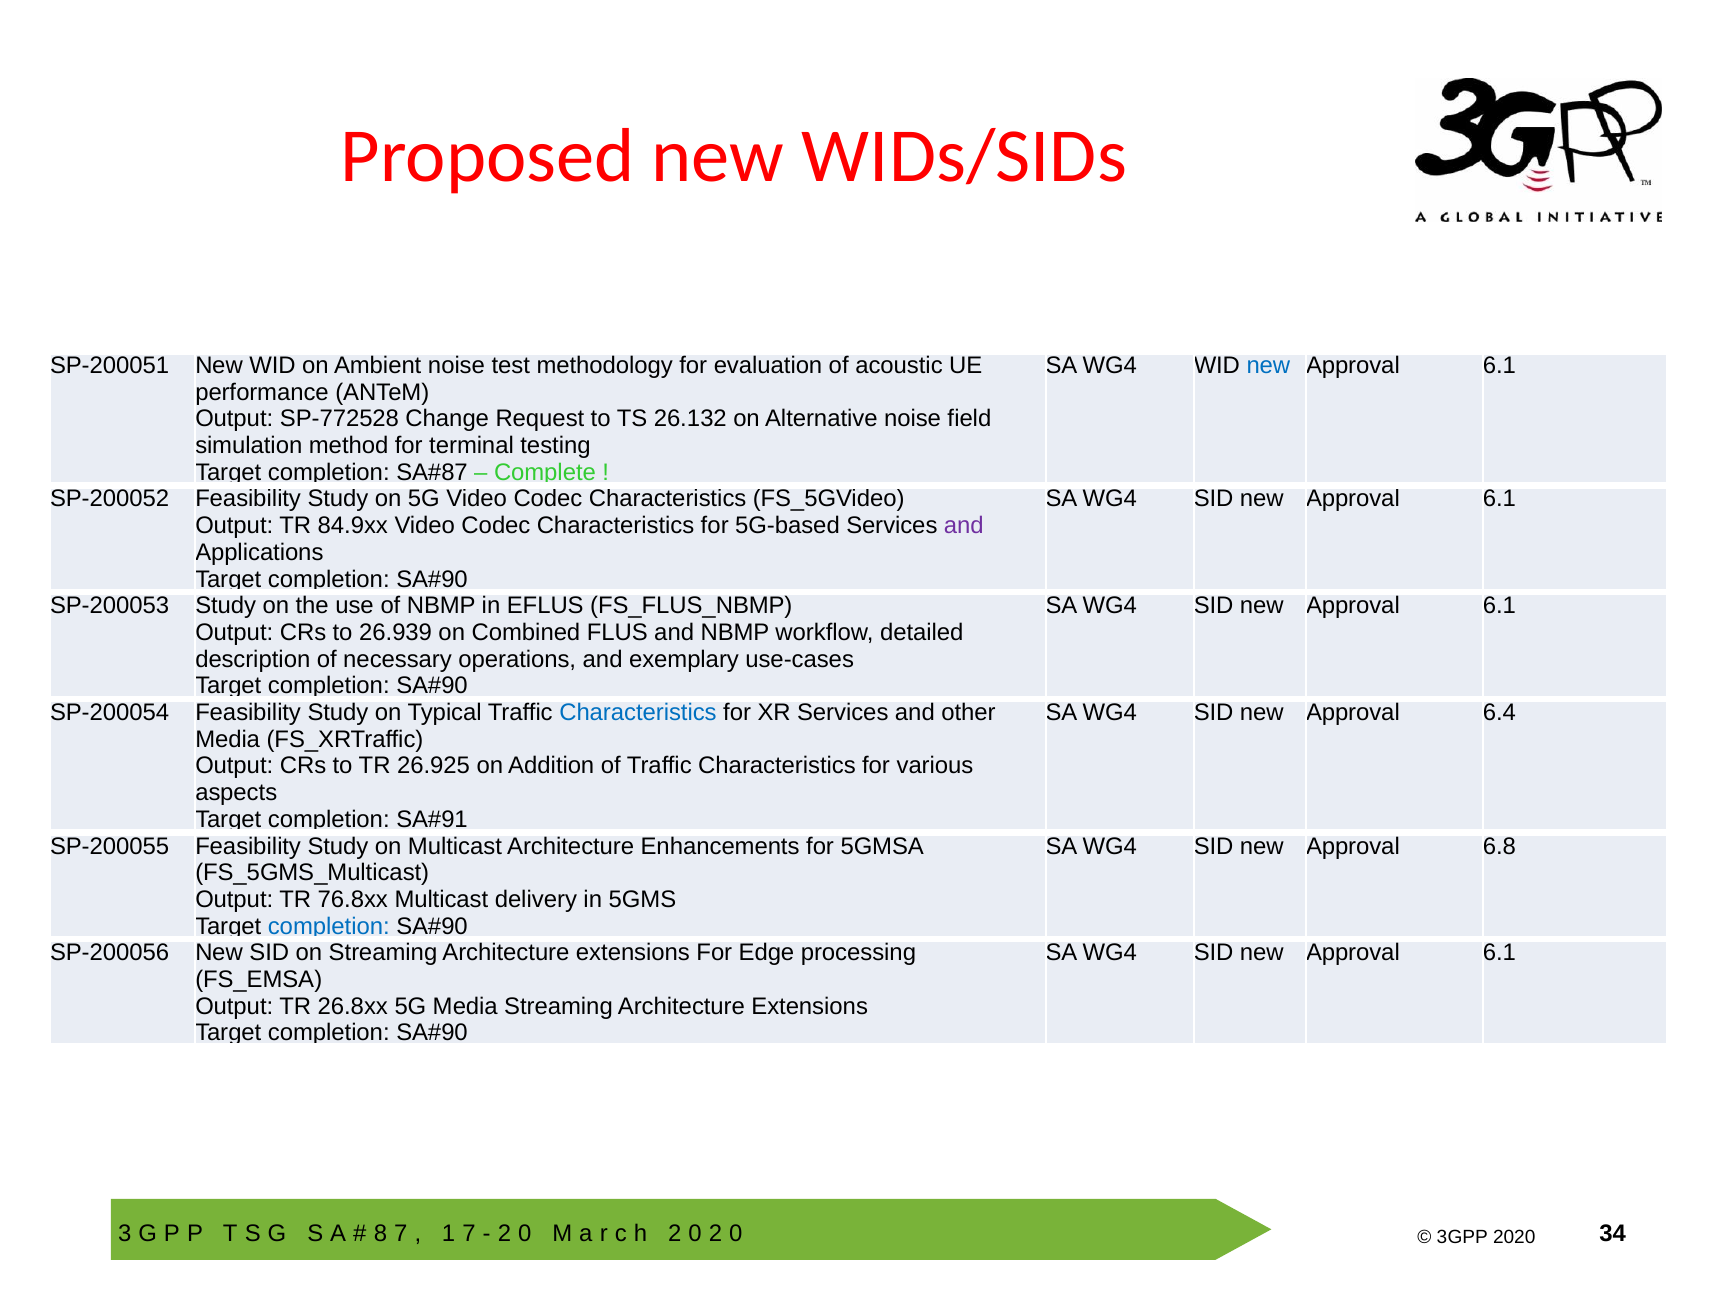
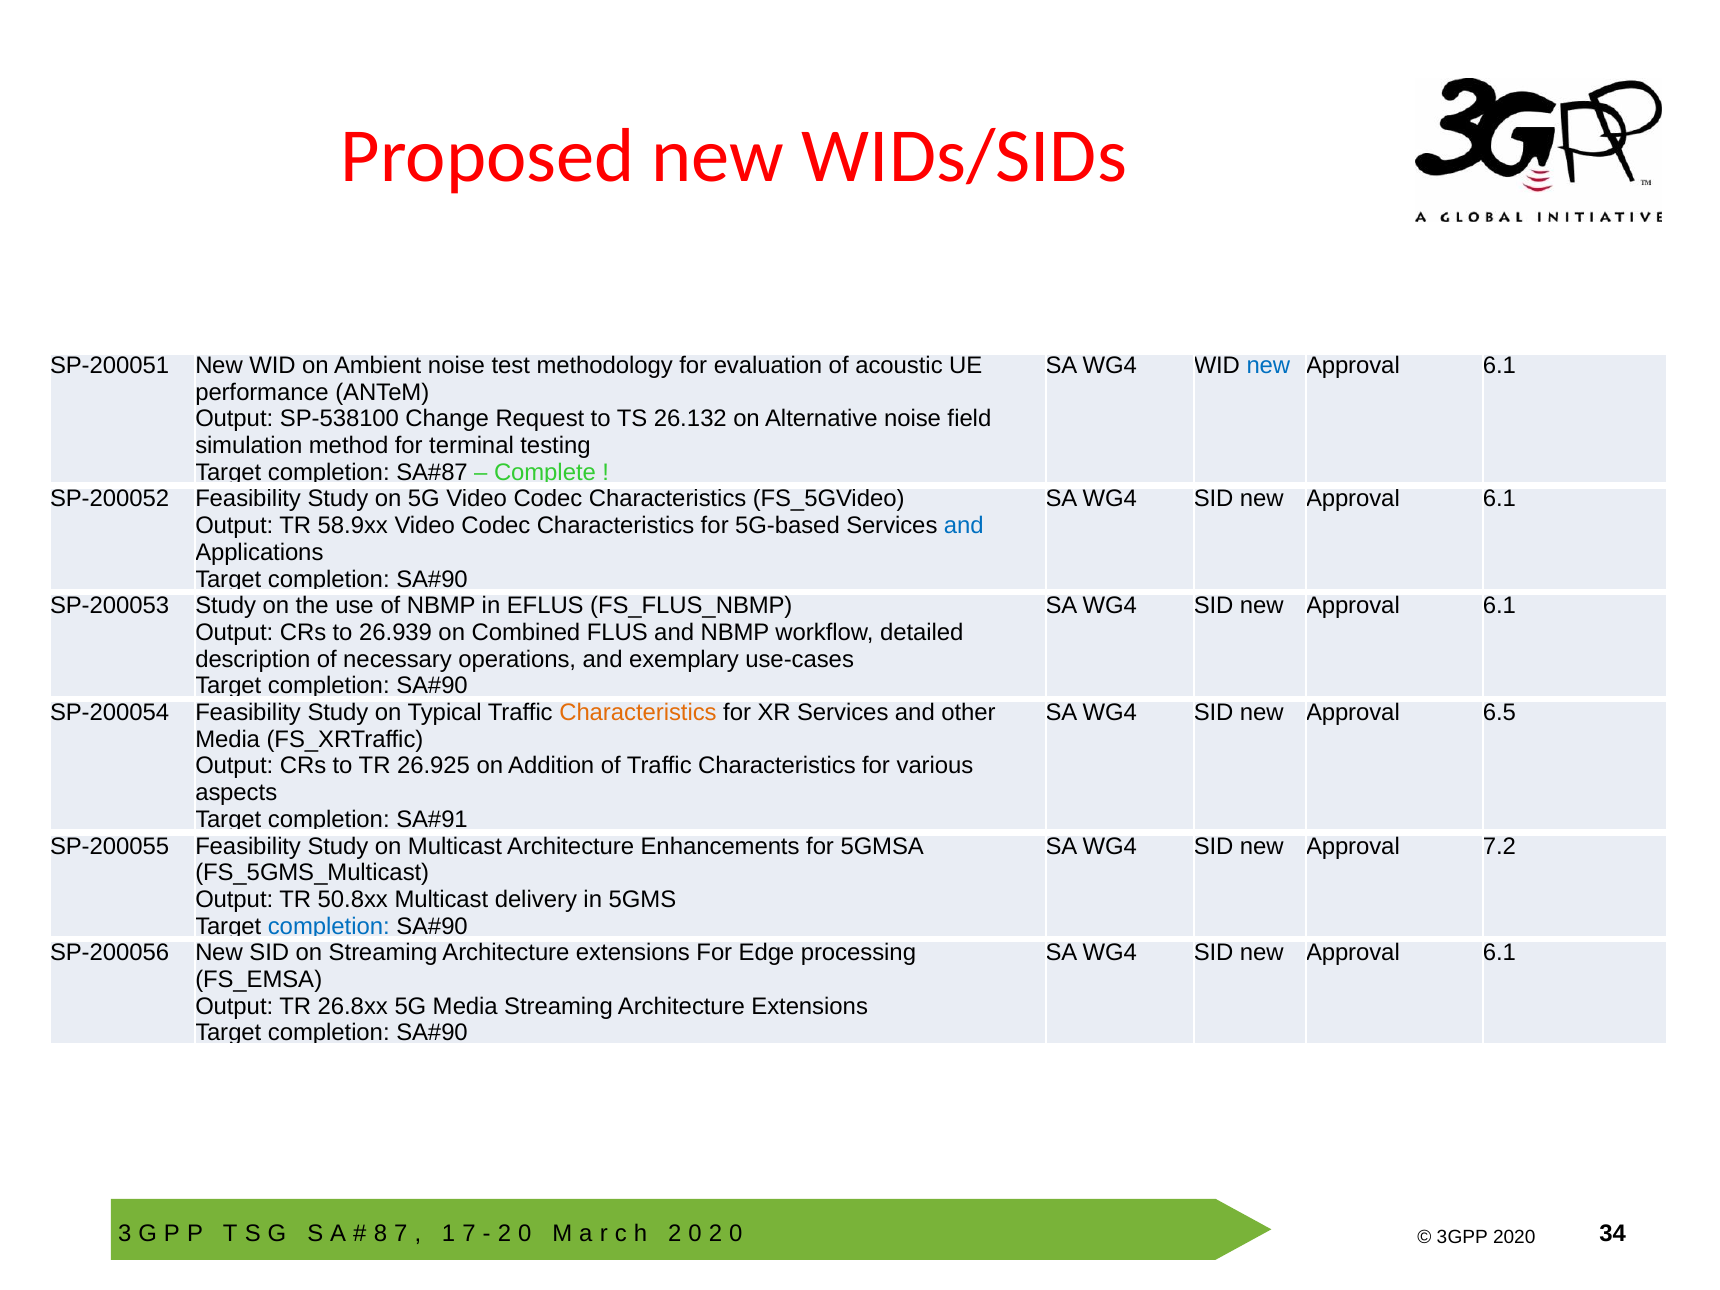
SP-772528: SP-772528 -> SP-538100 (339, 419)
84.9xx: 84.9xx -> 58.9xx (353, 526)
and colour: purple -> blue (964, 526)
Characteristics colour: blue -> orange (638, 713)
6.4: 6.4 -> 6.5 (1499, 713)
6.8: 6.8 -> 7.2 (1499, 846)
76.8xx: 76.8xx -> 50.8xx (353, 900)
